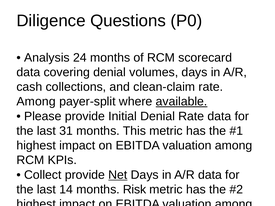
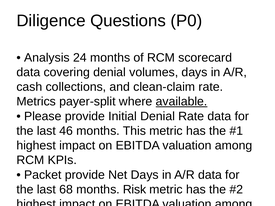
Among: Among -> Metrics (36, 102)
31: 31 -> 46 (66, 131)
Collect: Collect -> Packet (43, 175)
Net underline: present -> none (118, 175)
14: 14 -> 68 (66, 190)
